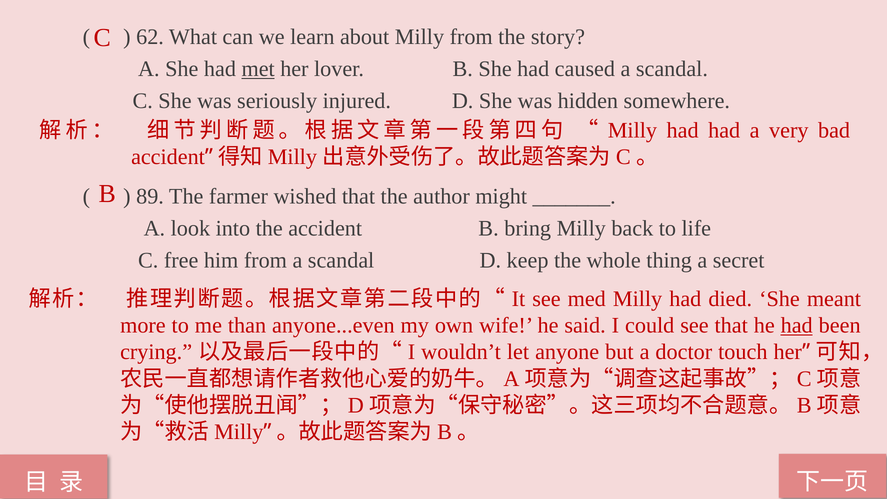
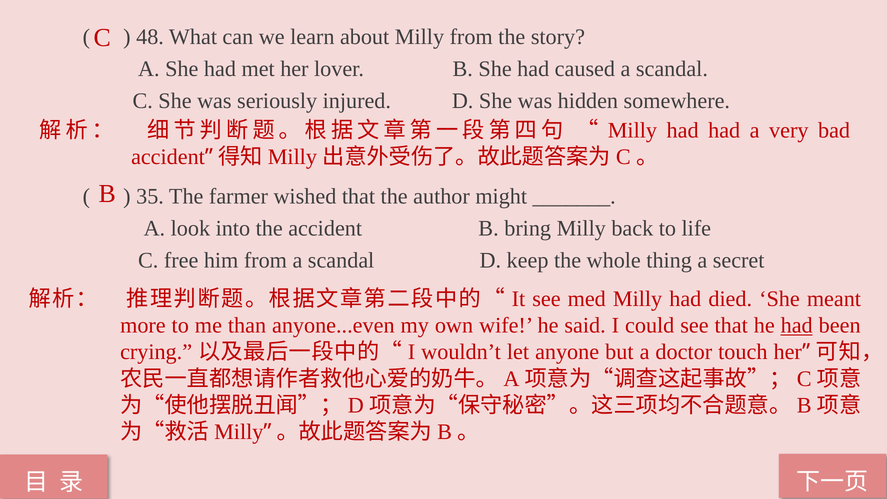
62: 62 -> 48 (150, 37)
met underline: present -> none (258, 69)
89: 89 -> 35 (150, 197)
